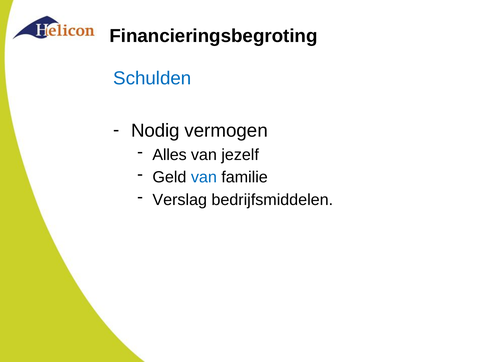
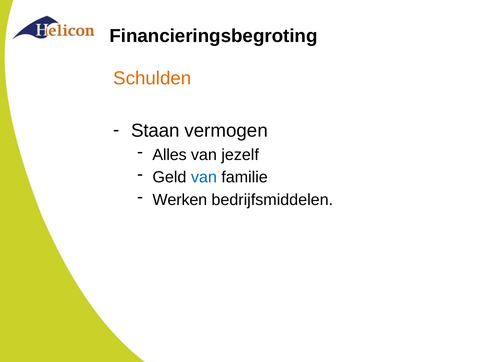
Schulden colour: blue -> orange (152, 78)
Nodig: Nodig -> Staan (155, 131)
Verslag: Verslag -> Werken (180, 200)
